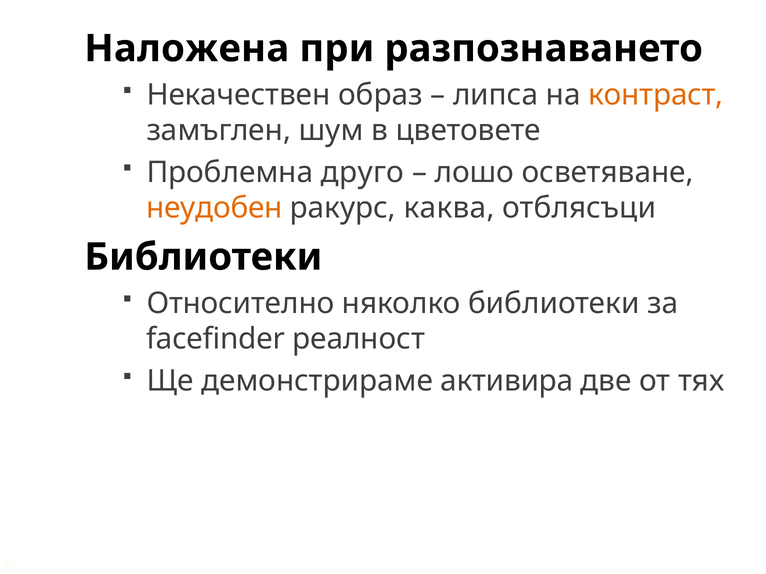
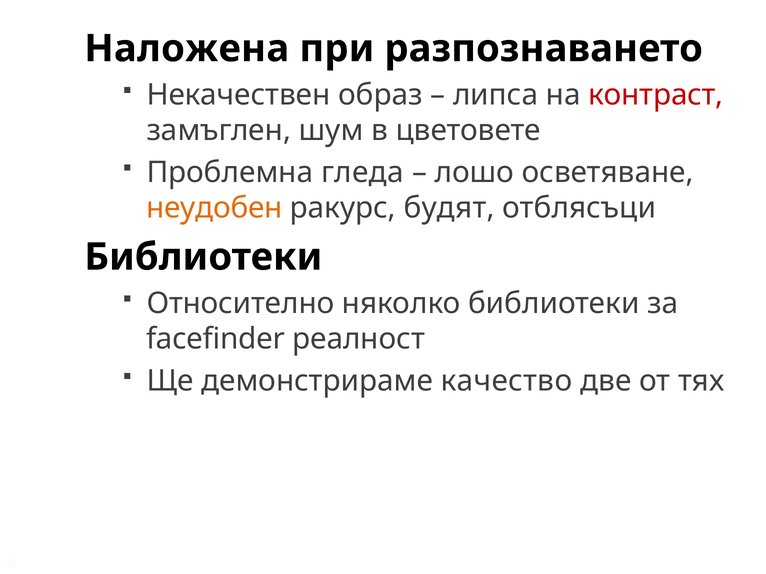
контраст colour: orange -> red (656, 95)
друго: друго -> гледа (363, 172)
каква: каква -> будят (449, 208)
активира: активира -> качество (507, 381)
